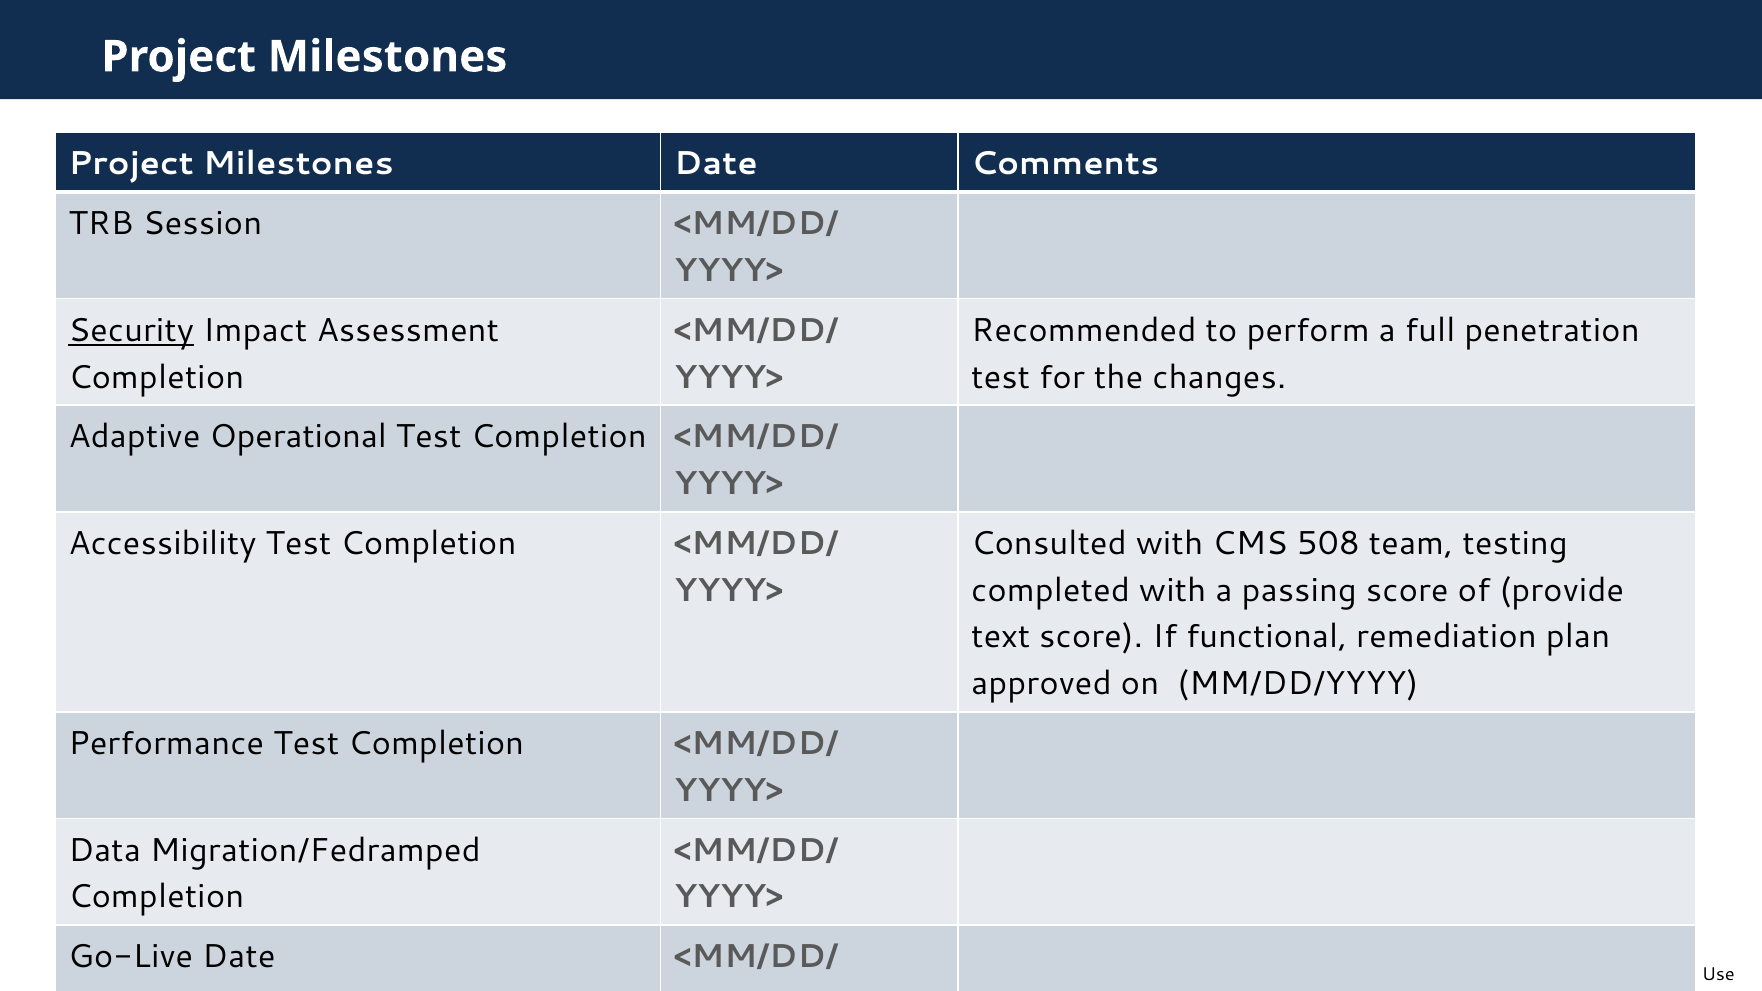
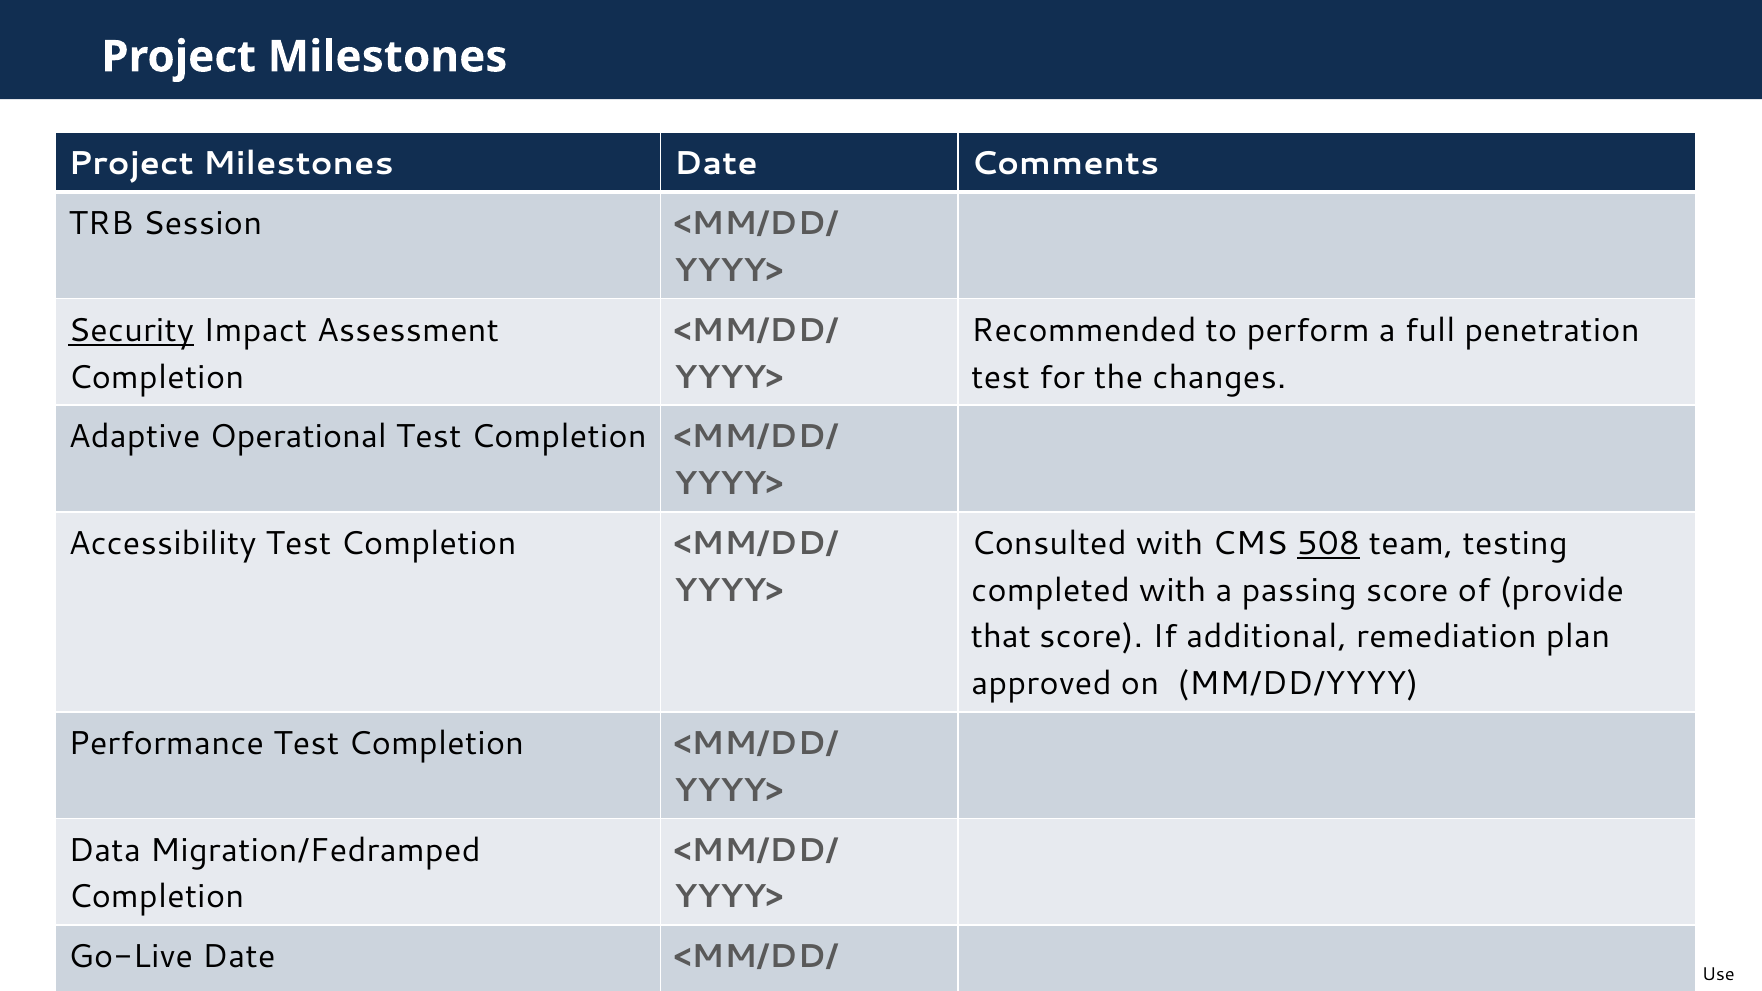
508 underline: none -> present (1328, 544)
text: text -> that (1001, 637)
functional: functional -> additional (1267, 637)
